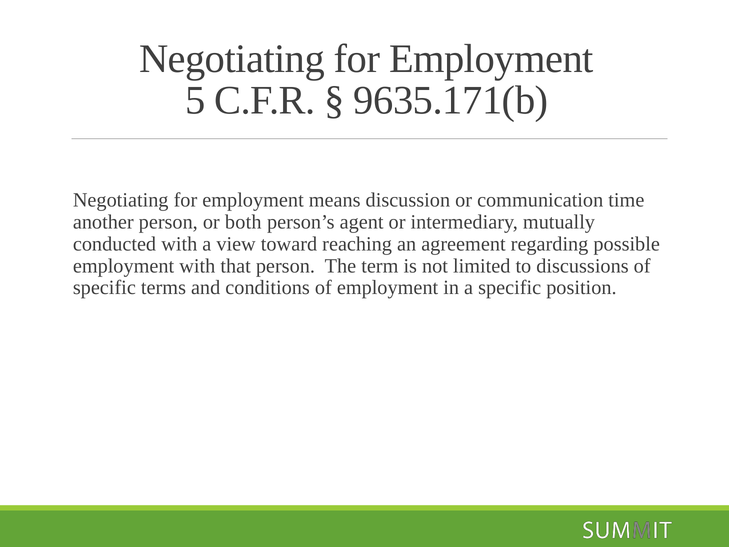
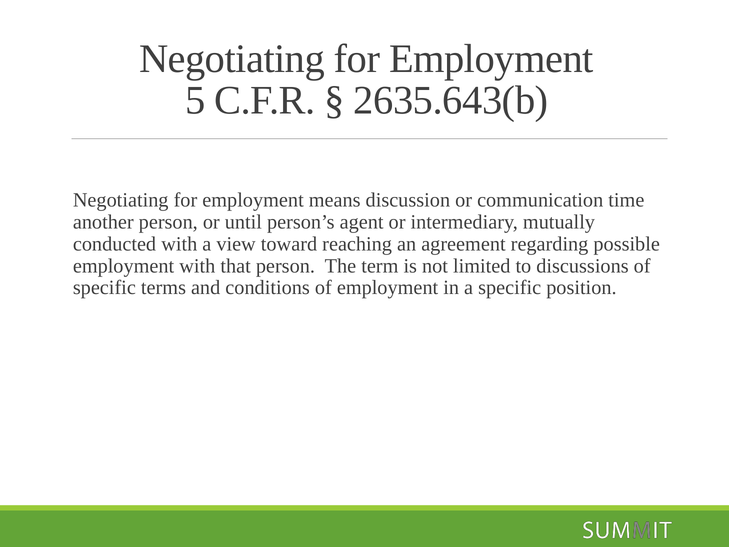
9635.171(b: 9635.171(b -> 2635.643(b (451, 100)
both: both -> until (243, 222)
